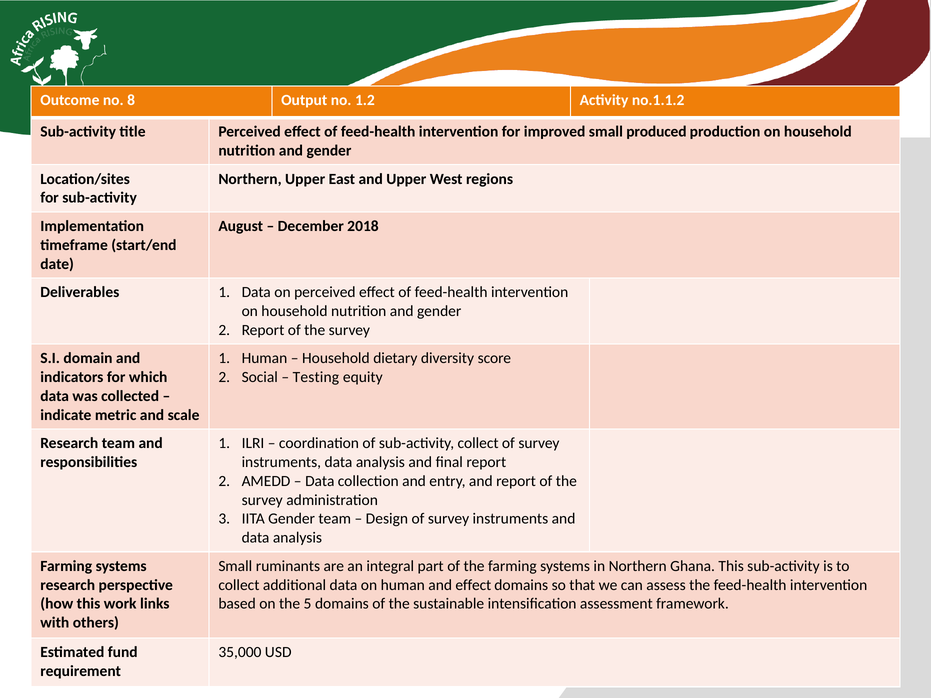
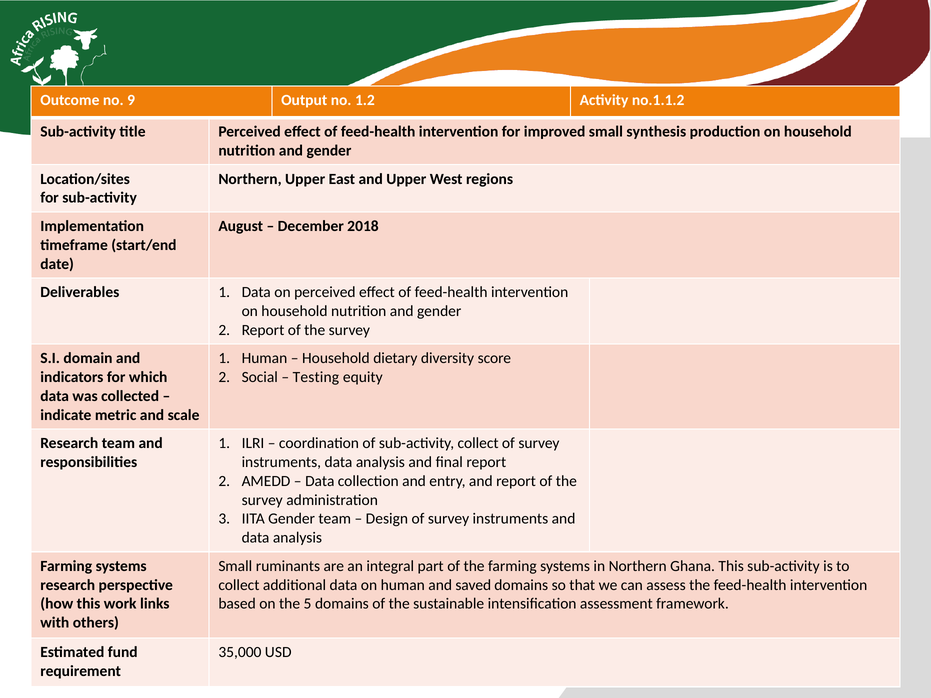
8: 8 -> 9 (131, 100)
produced: produced -> synthesis (656, 132)
and effect: effect -> saved (473, 585)
